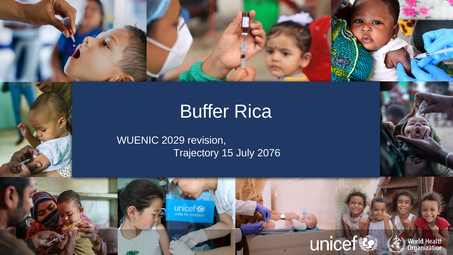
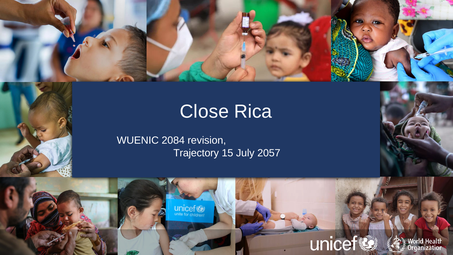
Buffer: Buffer -> Close (204, 111)
2029: 2029 -> 2084 (173, 140)
2076: 2076 -> 2057 (269, 153)
